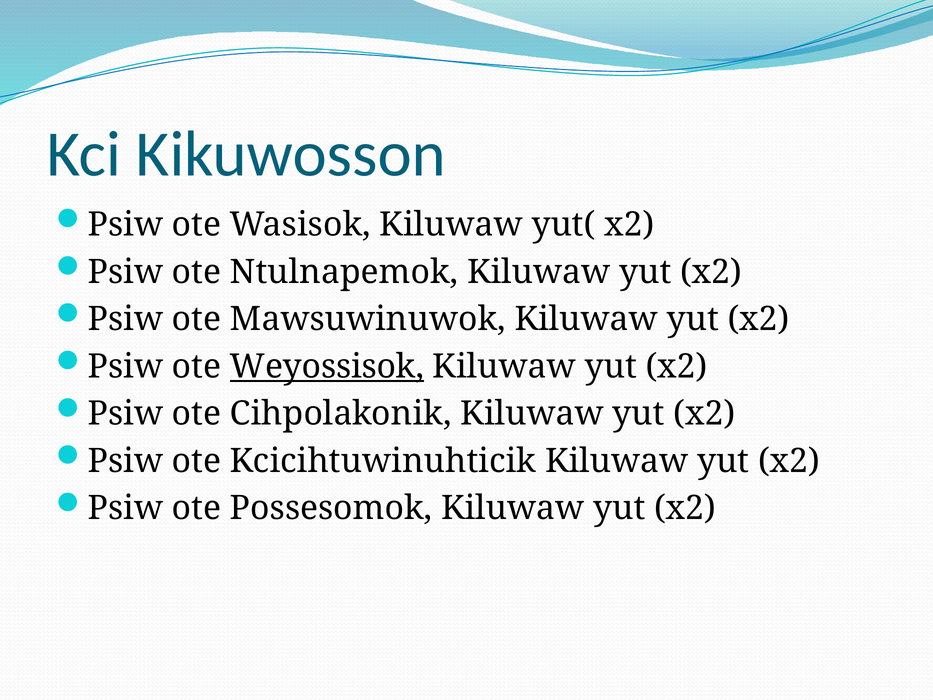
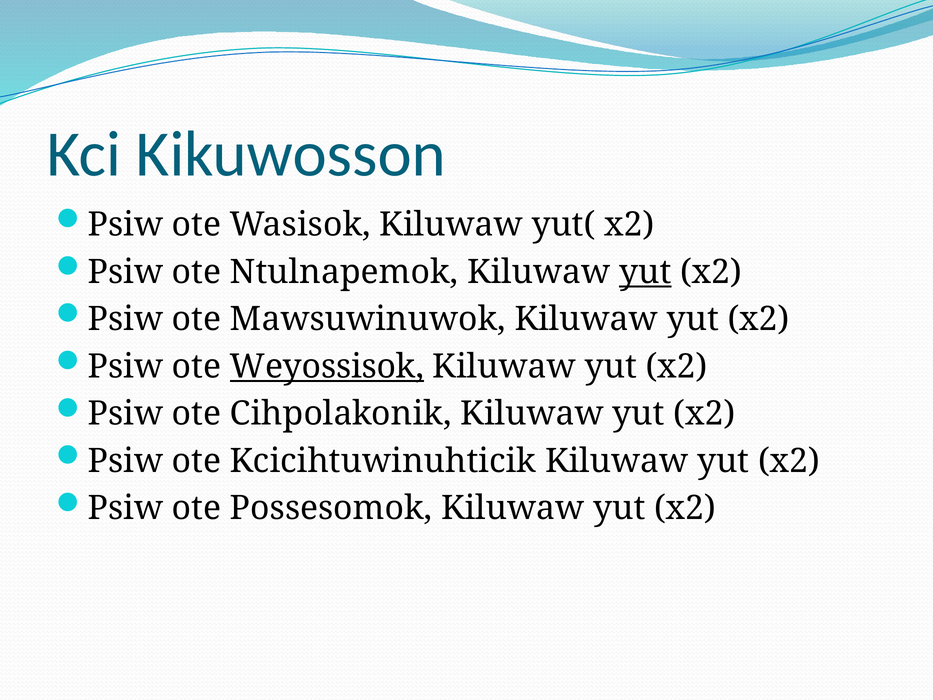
yut underline: none -> present (645, 272)
